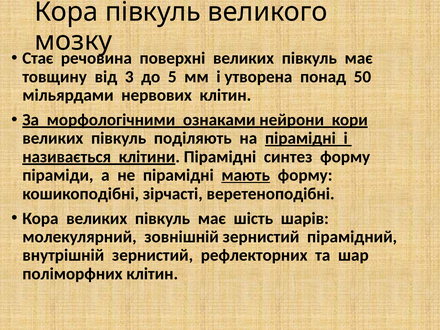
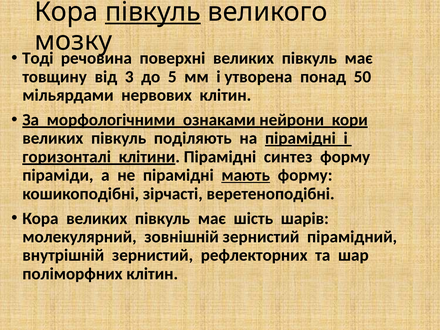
півкуль underline: none -> present (153, 12)
Стає: Стає -> Тоді (38, 58)
називається: називається -> горизонталі (67, 157)
